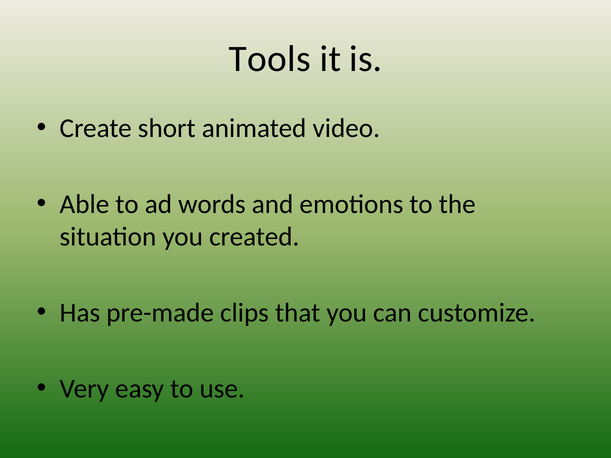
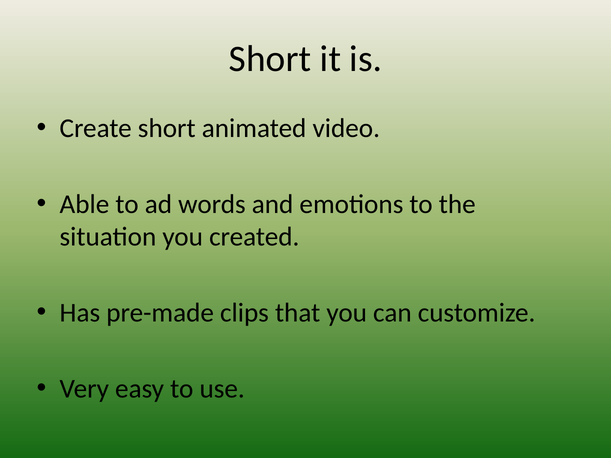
Tools: Tools -> Short (270, 59)
